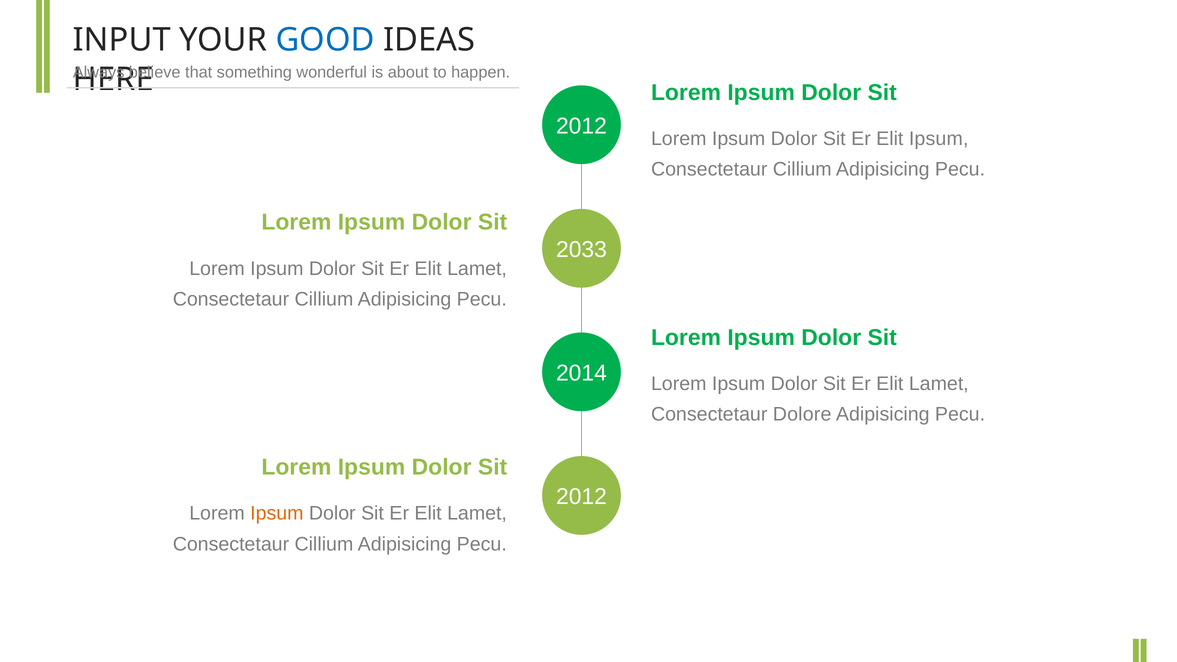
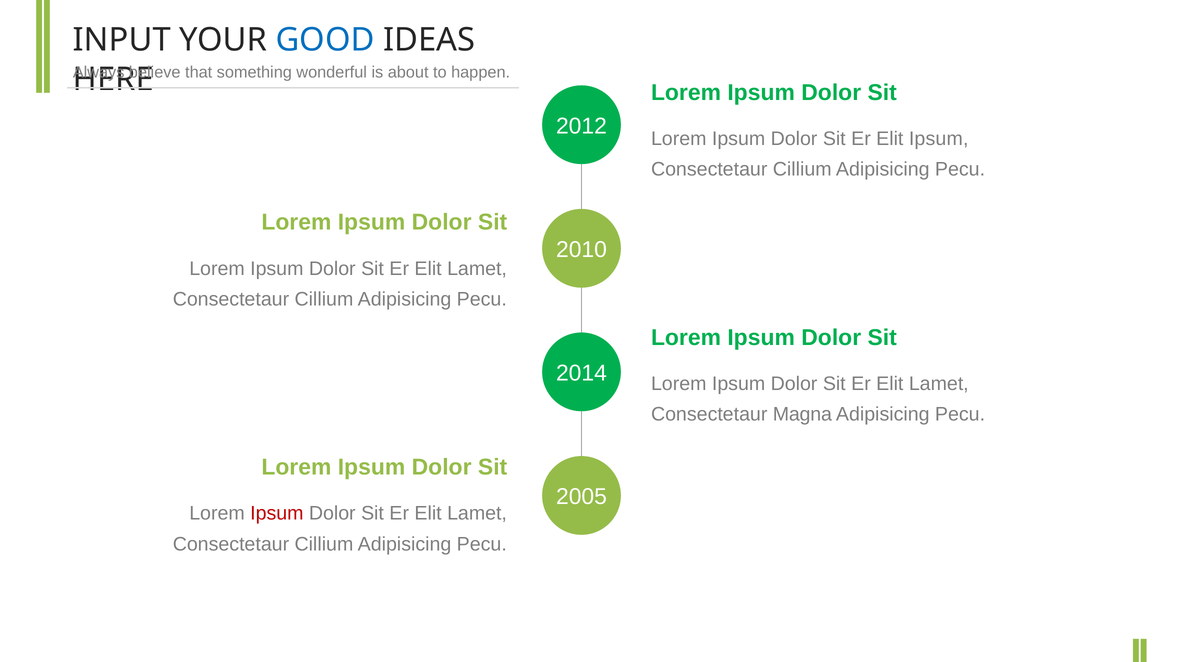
2033: 2033 -> 2010 (581, 250)
Dolore: Dolore -> Magna (802, 414)
2012: 2012 -> 2005 (581, 497)
Ipsum colour: orange -> red (277, 514)
